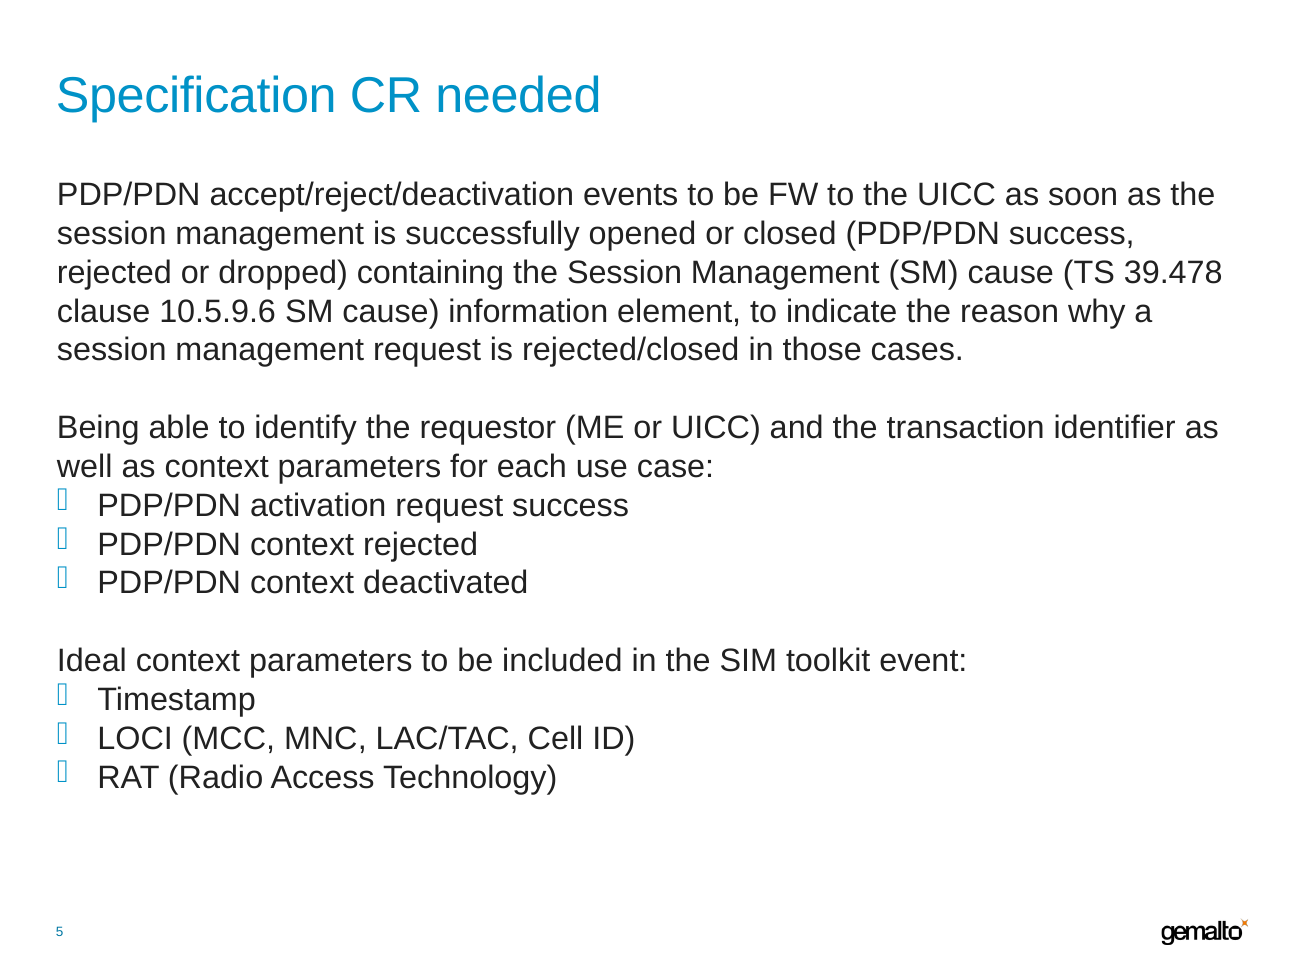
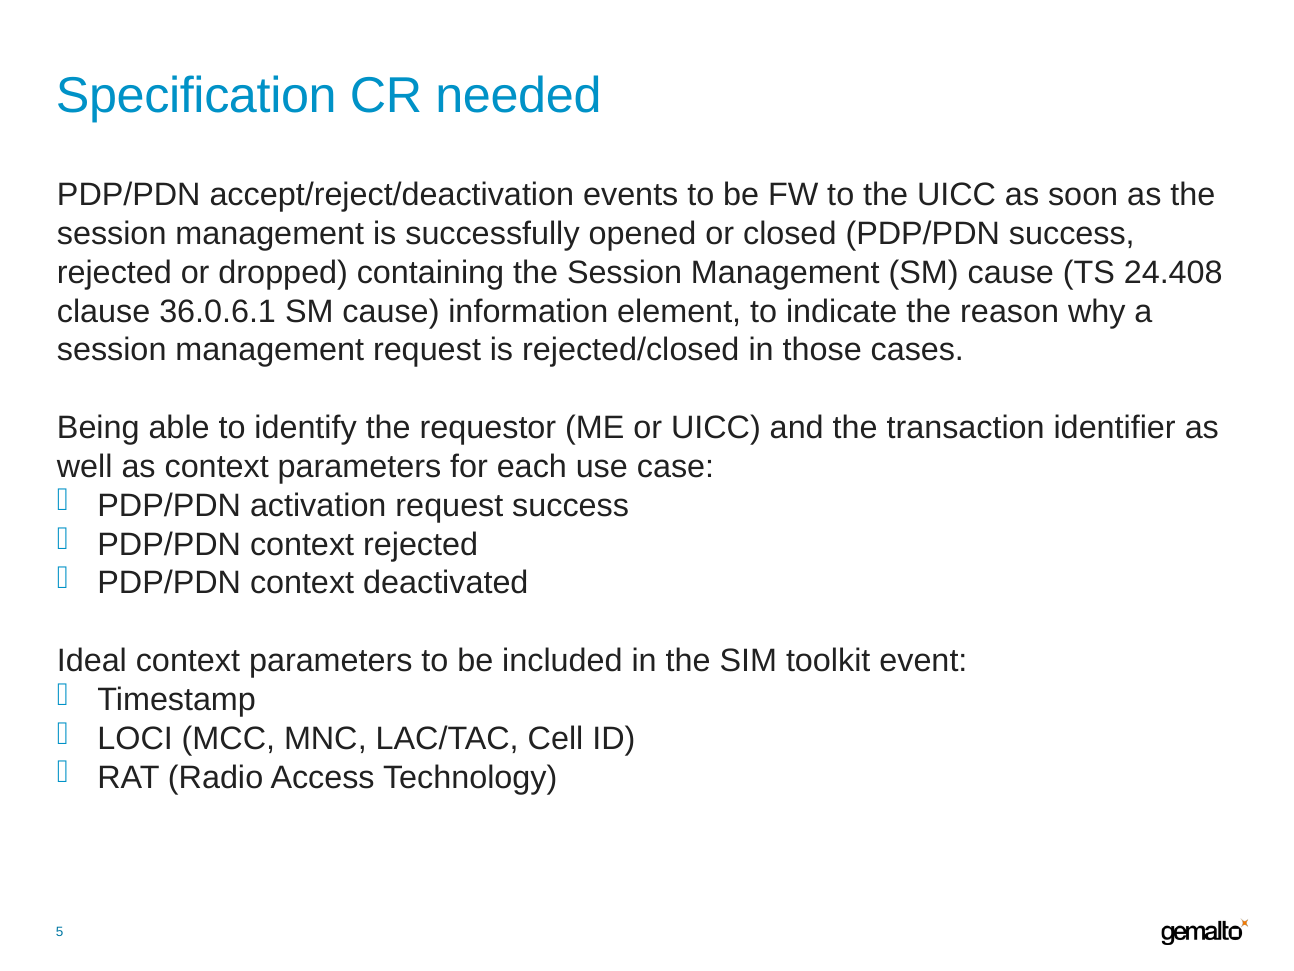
39.478: 39.478 -> 24.408 (1173, 272)
10.5.9.6: 10.5.9.6 -> 36.0.6.1 (218, 311)
